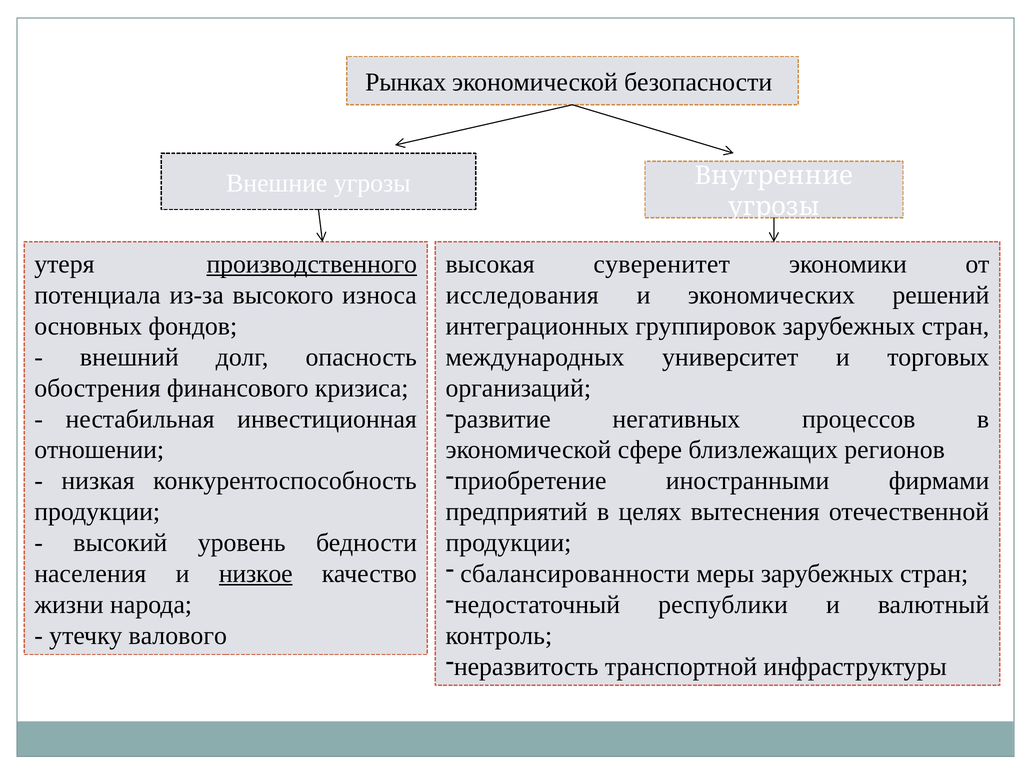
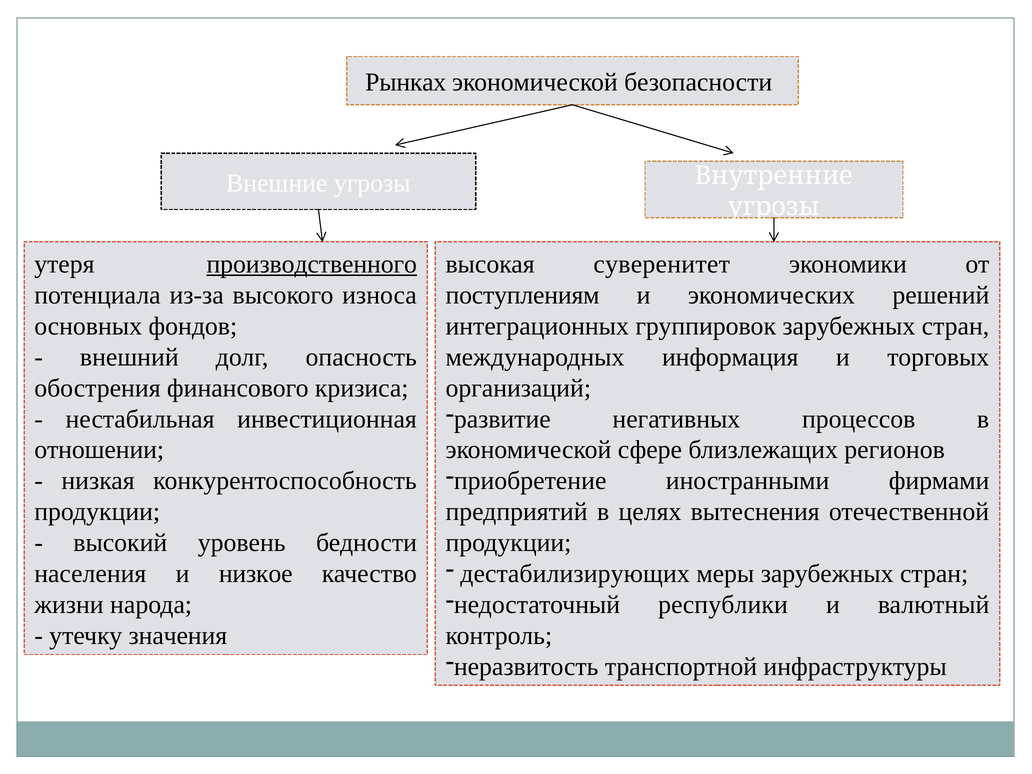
исследования: исследования -> поступлениям (522, 295)
университет: университет -> информация (730, 357)
сбалансированности: сбалансированности -> дестабилизирующих (575, 574)
низкое underline: present -> none (256, 574)
валового: валового -> значения (178, 636)
